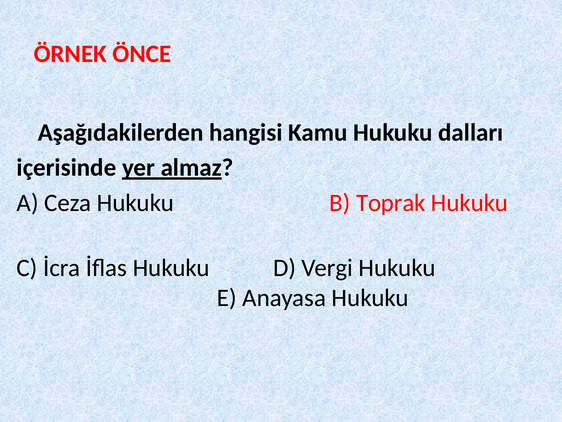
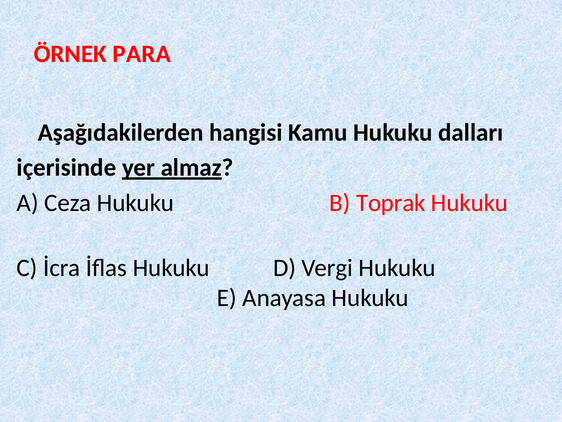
ÖNCE: ÖNCE -> PARA (142, 54)
